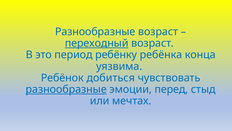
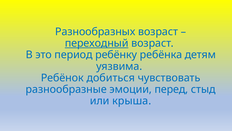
Разнообразные: Разнообразные -> Разнообразных (95, 32)
конца: конца -> детям (200, 55)
разнообразные underline: present -> none (66, 89)
мечтах: мечтах -> крыша (132, 101)
